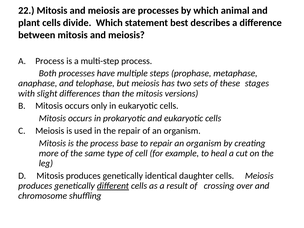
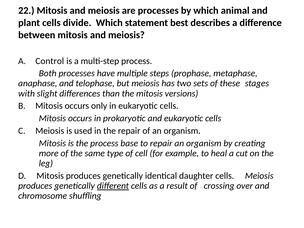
A Process: Process -> Control (50, 61)
